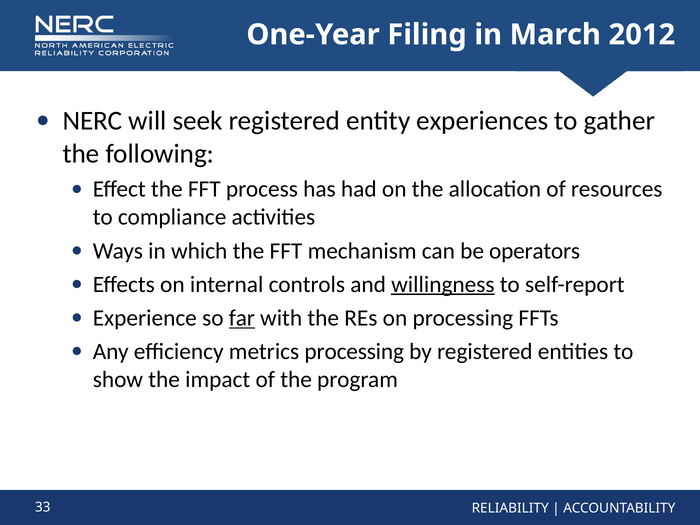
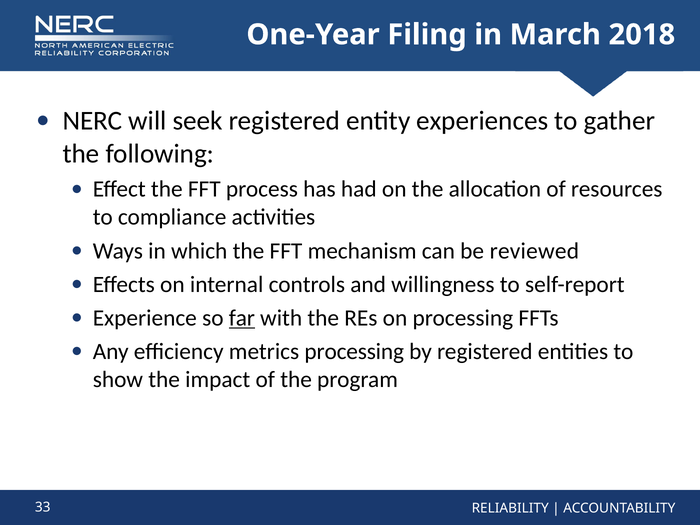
2012: 2012 -> 2018 (642, 35)
operators: operators -> reviewed (534, 251)
willingness underline: present -> none (443, 284)
